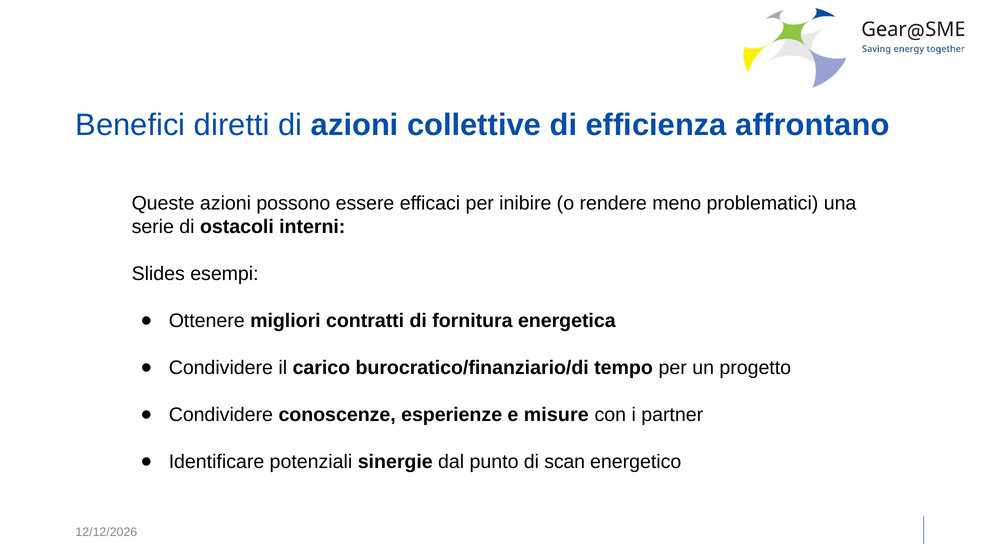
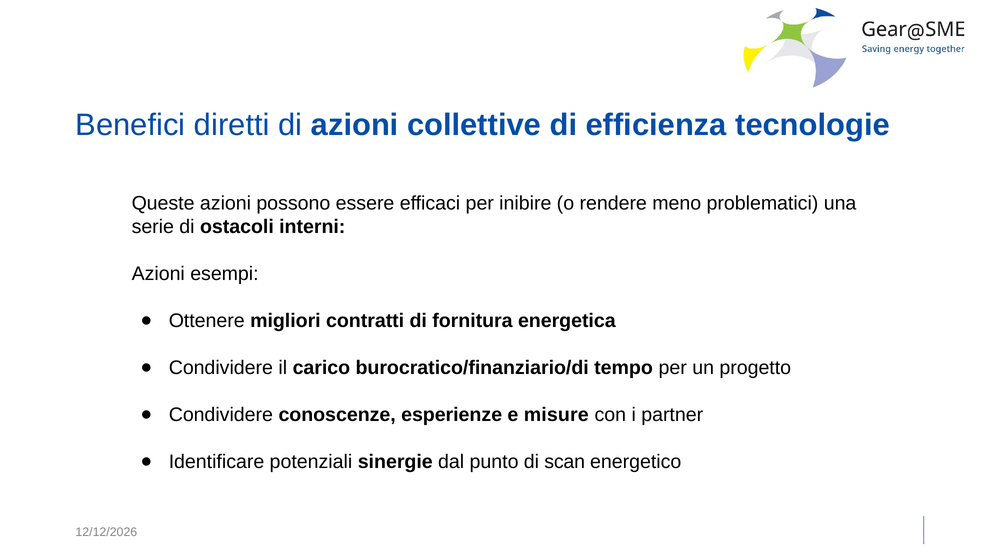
affrontano: affrontano -> tecnologie (813, 125)
Slides: Slides -> Azioni (158, 274)
